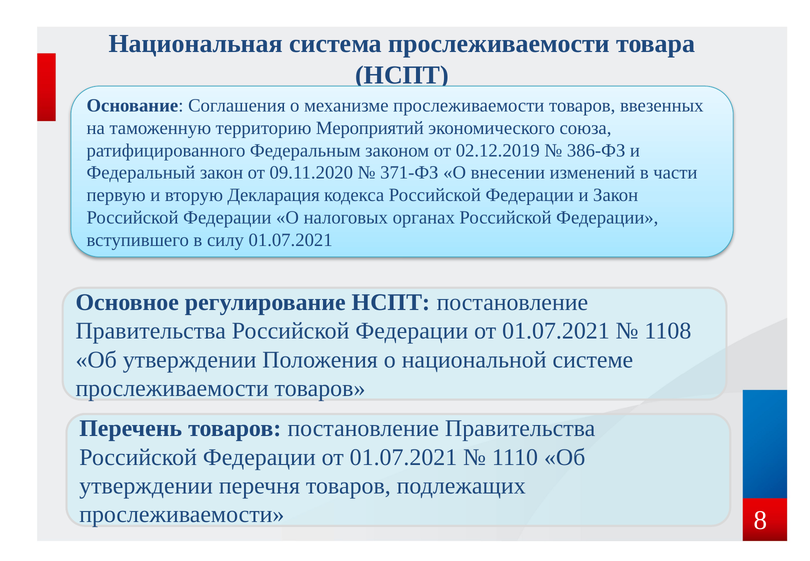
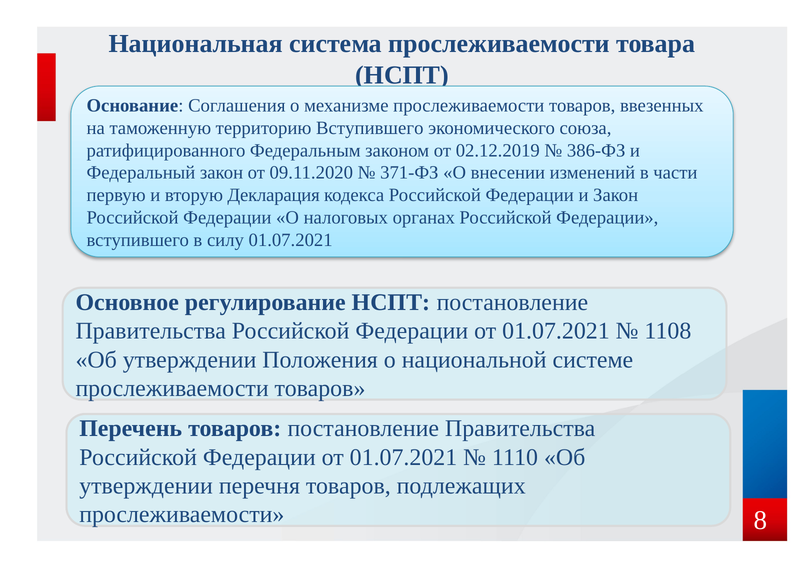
территорию Мероприятий: Мероприятий -> Вступившего (370, 128)
